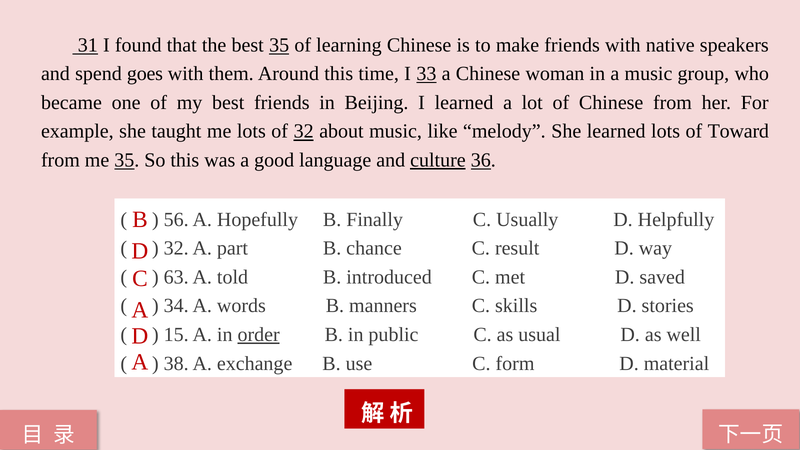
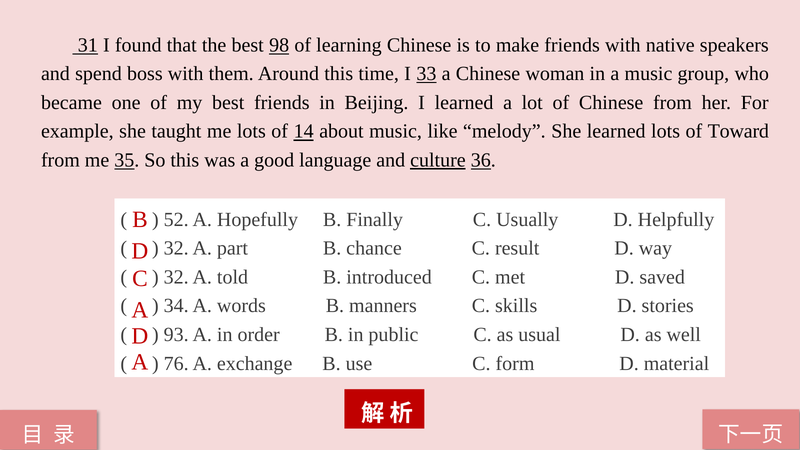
best 35: 35 -> 98 (279, 45)
goes: goes -> boss (145, 74)
of 32: 32 -> 14 (304, 131)
56: 56 -> 52 (176, 220)
63: 63 -> 32 (176, 277)
15: 15 -> 93 (176, 335)
order underline: present -> none (259, 335)
38: 38 -> 76 (176, 363)
